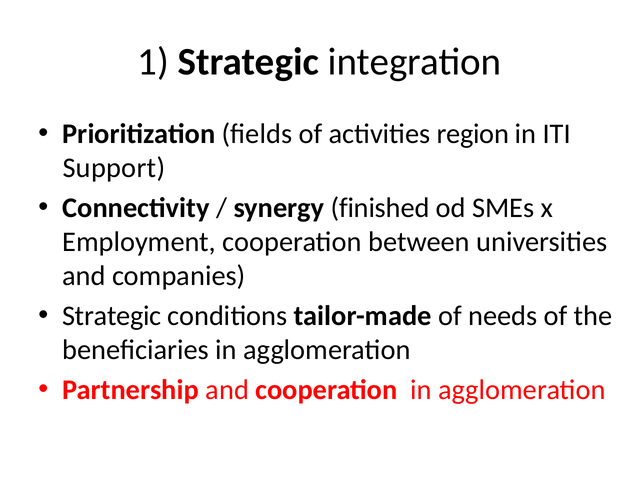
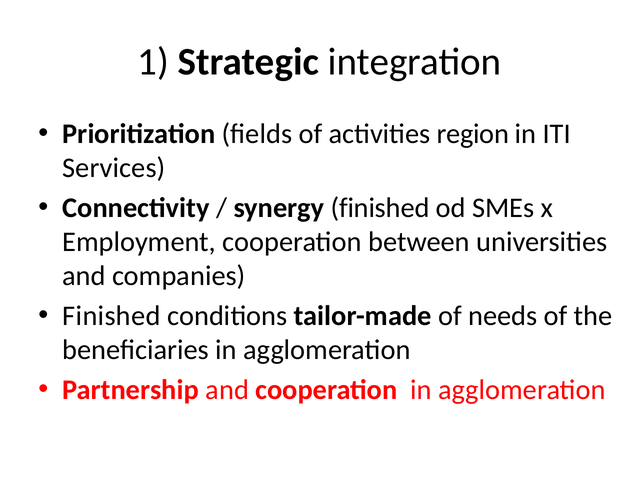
Support: Support -> Services (114, 168)
Strategic: Strategic -> Finished (111, 316)
